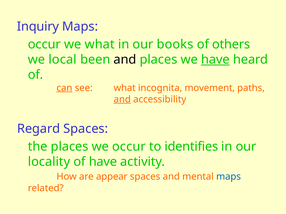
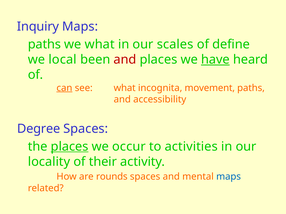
occur: occur -> paths (44, 44)
books: books -> scales (175, 44)
others: others -> define (231, 44)
and colour: black -> red (125, 60)
and underline: present -> none (122, 100)
Regard: Regard -> Degree (39, 129)
places underline: none -> present (70, 147)
identifies: identifies -> activities (191, 147)
of have: have -> their (103, 162)
appear: appear -> rounds (112, 177)
